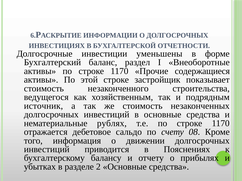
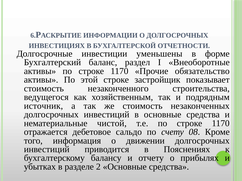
содержащиеся: содержащиеся -> обязательство (202, 71)
рублях: рублях -> чистой (112, 124)
